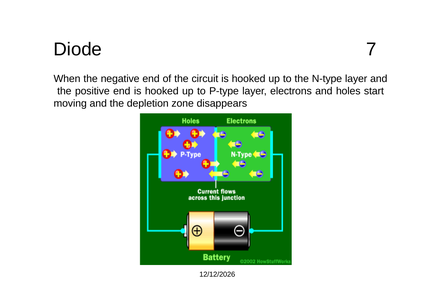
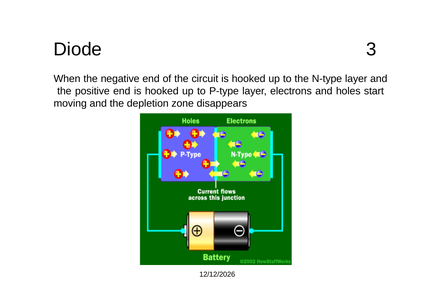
7: 7 -> 3 (371, 50)
